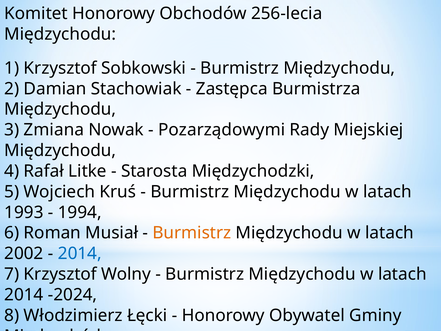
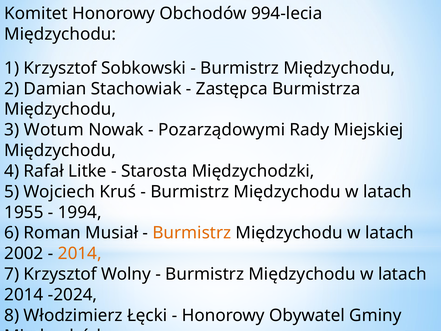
256-lecia: 256-lecia -> 994-lecia (287, 14)
Zmiana: Zmiana -> Wotum (54, 130)
1993: 1993 -> 1955 (24, 212)
2014 colour: blue -> orange (80, 253)
